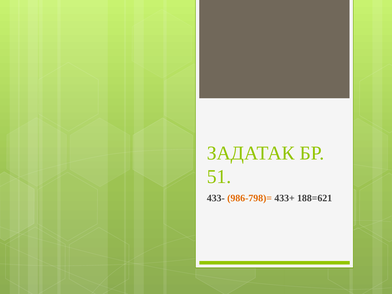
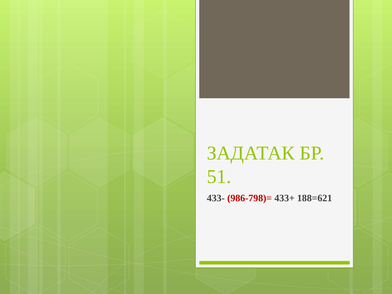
986-798)= colour: orange -> red (250, 198)
